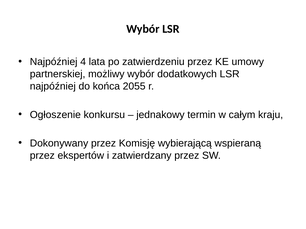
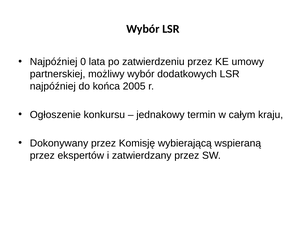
4: 4 -> 0 (83, 62)
2055: 2055 -> 2005 (134, 86)
